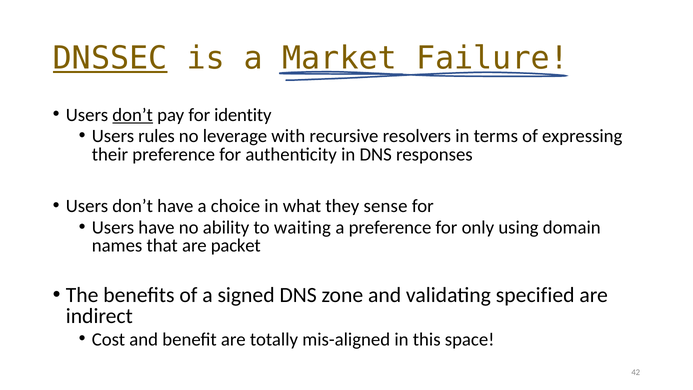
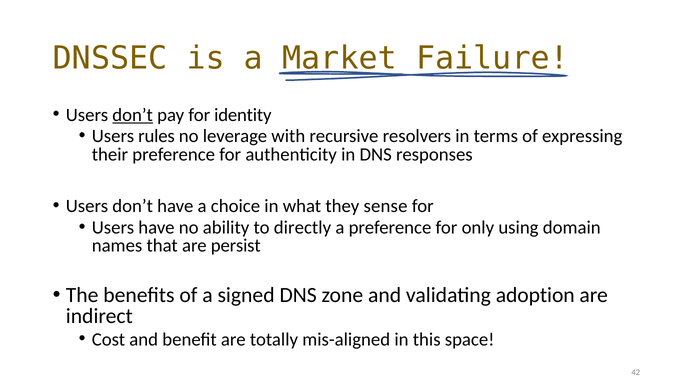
DNSSEC underline: present -> none (110, 58)
waiting: waiting -> directly (302, 227)
packet: packet -> persist (236, 246)
specified: specified -> adoption (535, 295)
